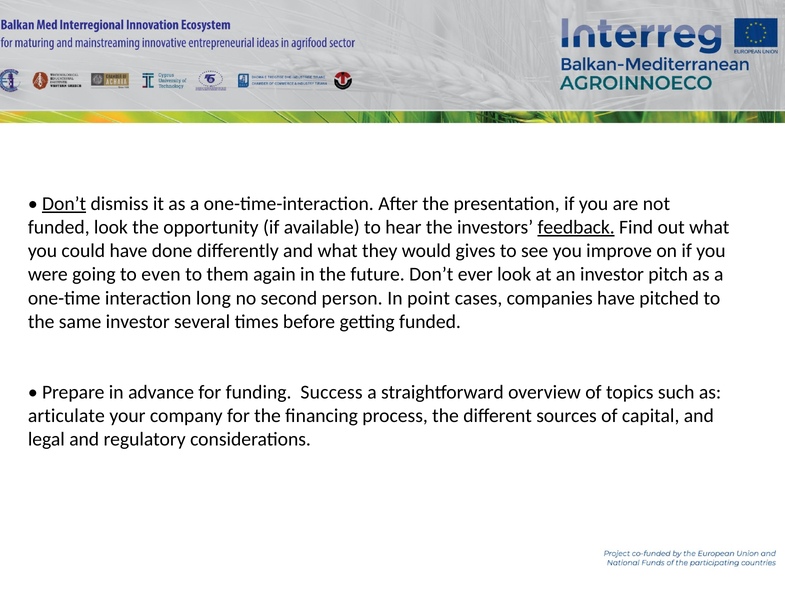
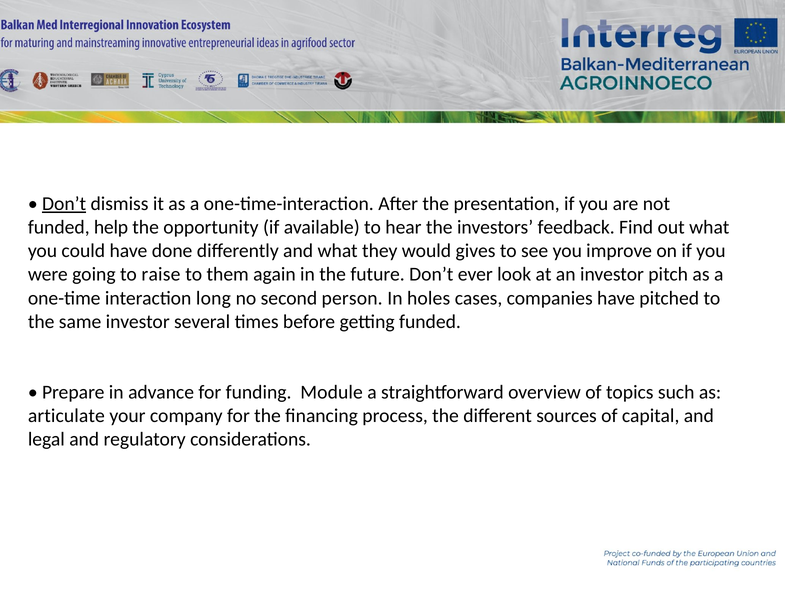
funded look: look -> help (111, 227)
feedback underline: present -> none (576, 227)
even: even -> raise (161, 274)
point: point -> holes (429, 298)
Success: Success -> Module (332, 392)
